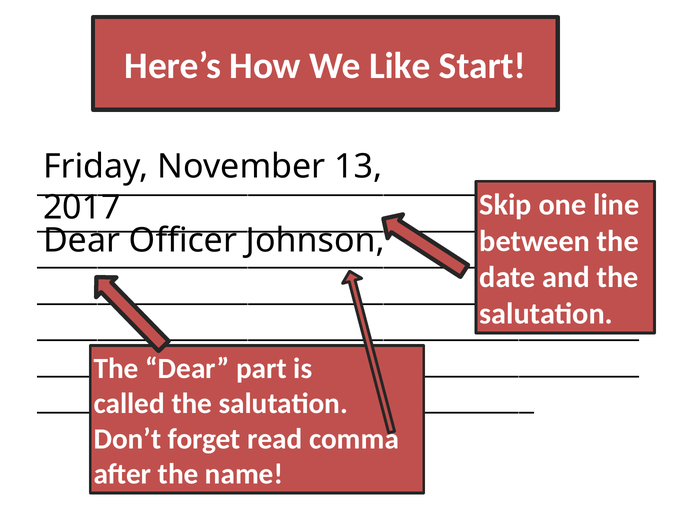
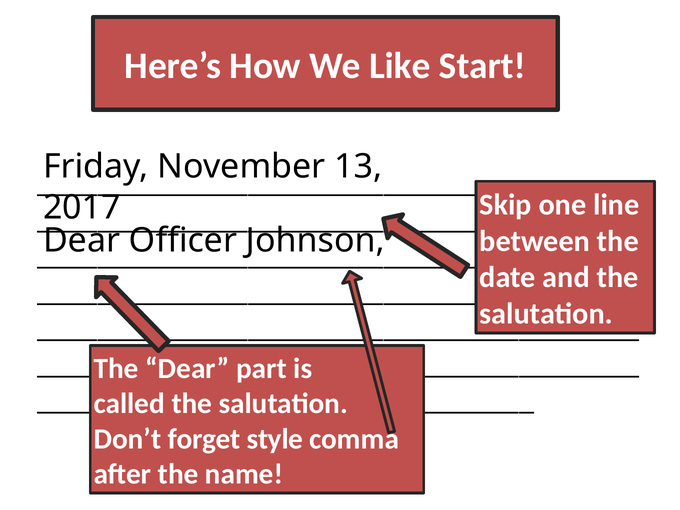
read: read -> style (275, 439)
